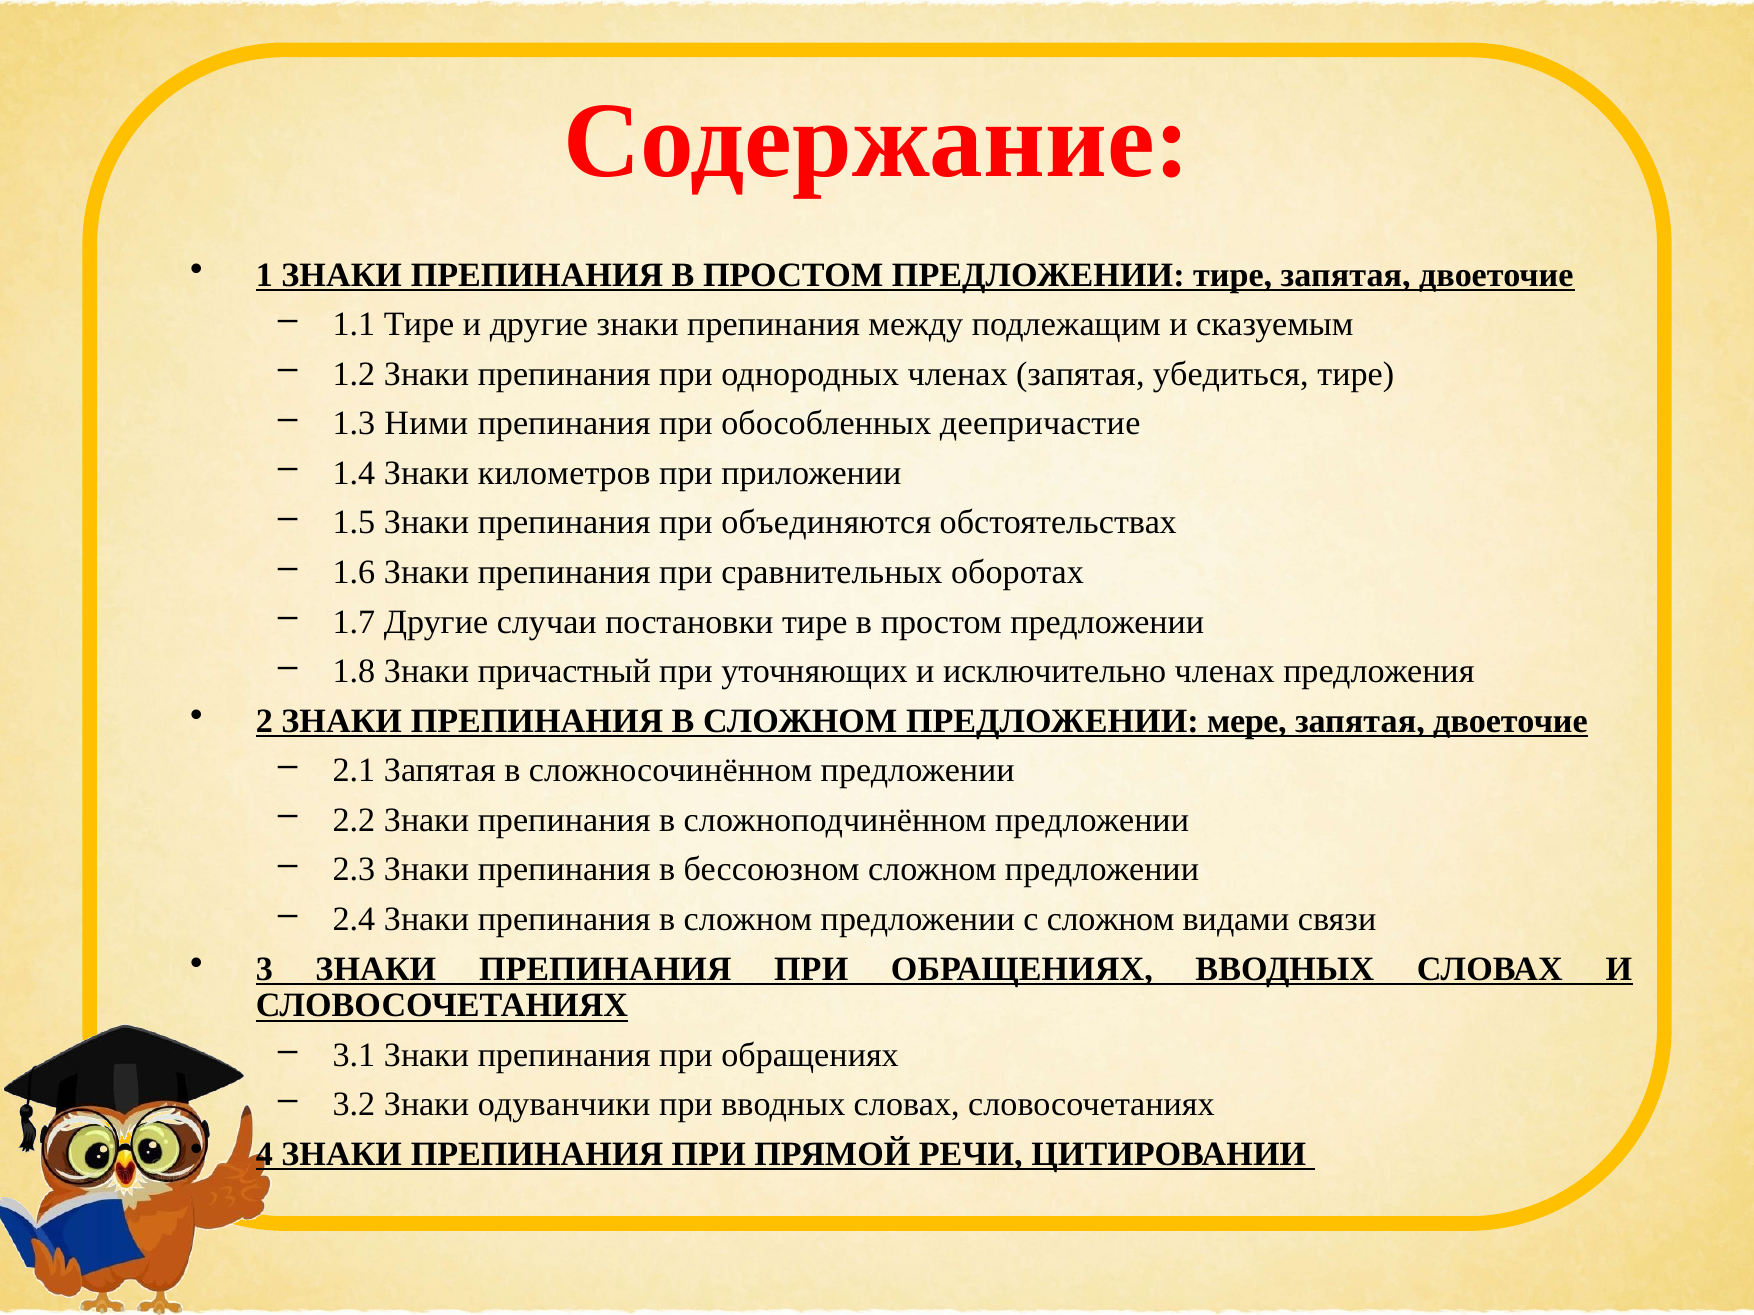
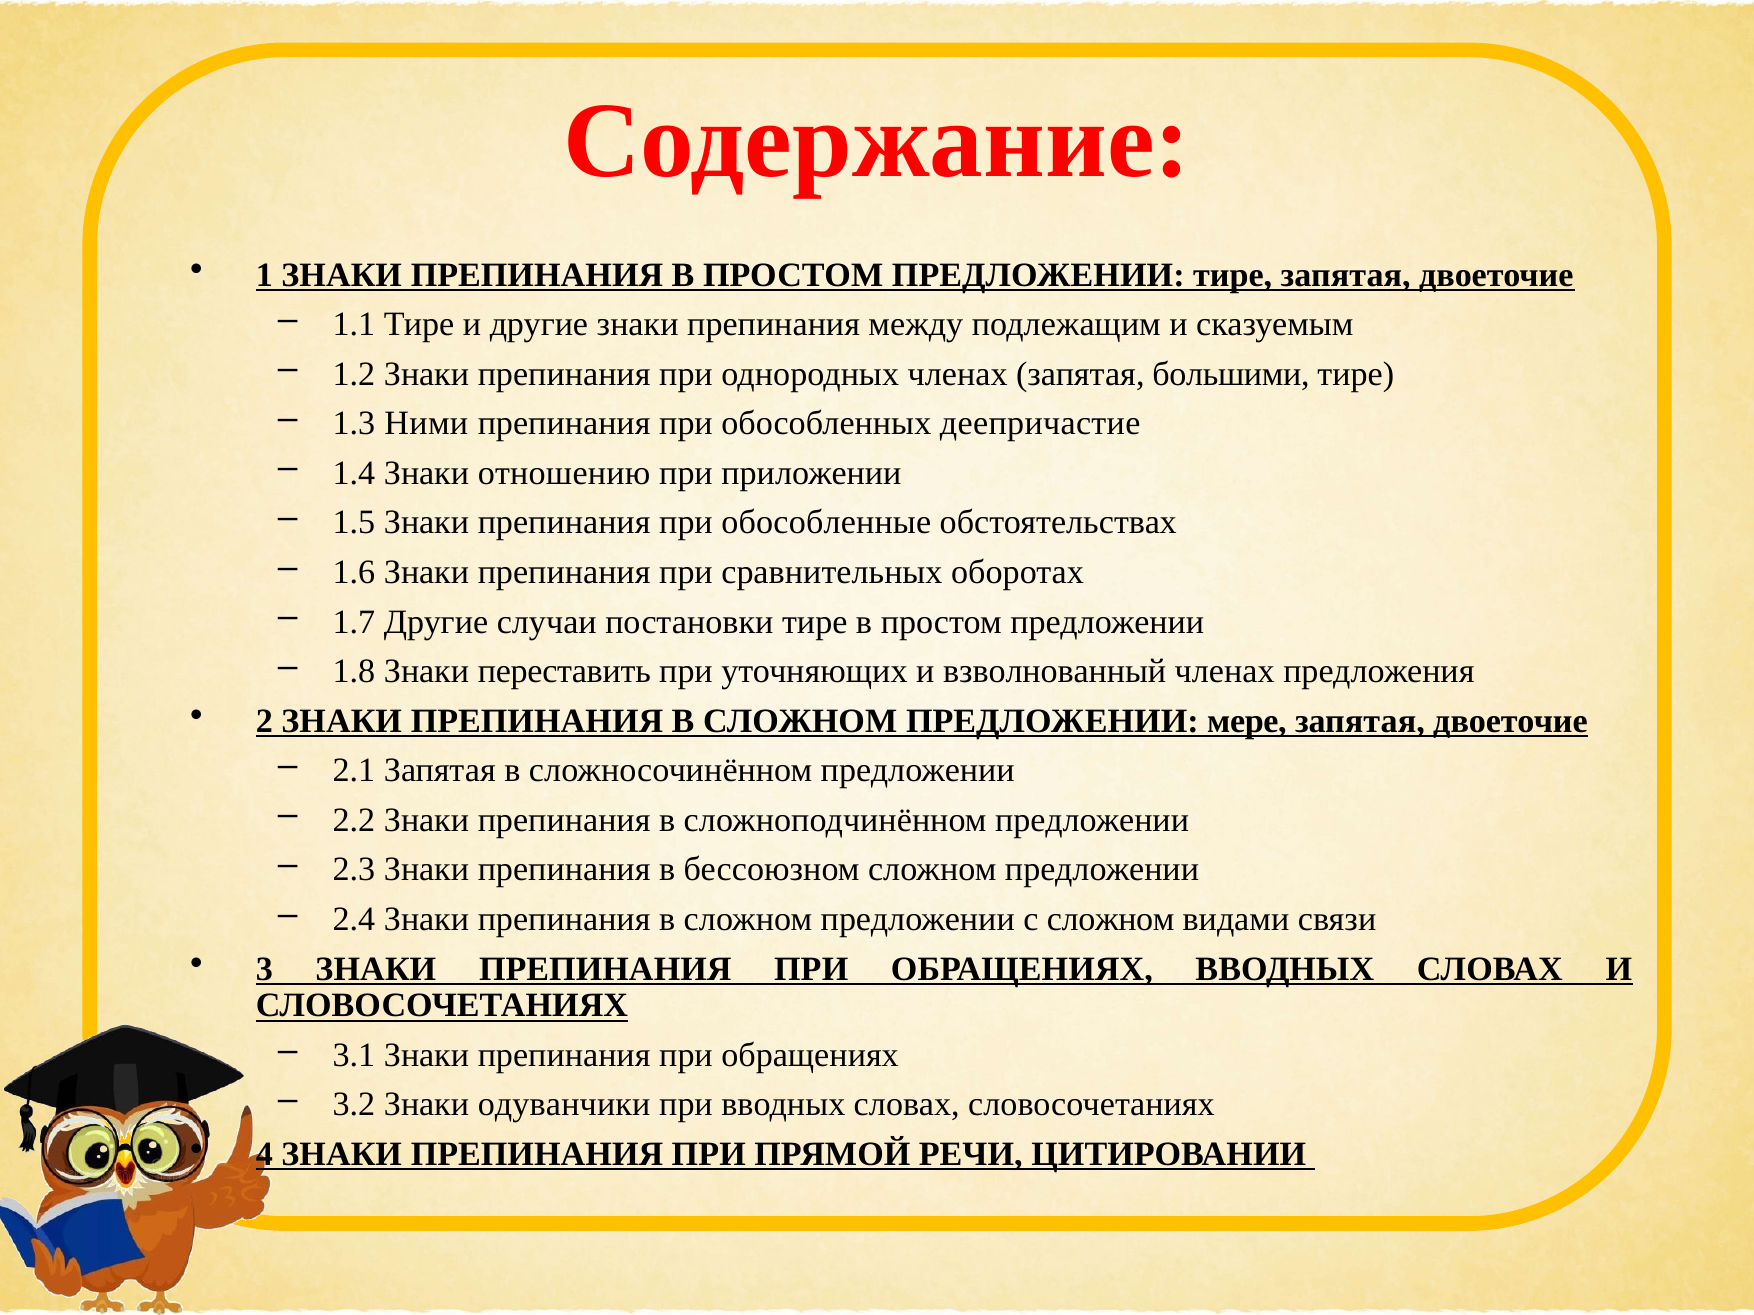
убедиться: убедиться -> большими (1231, 374)
километров: километров -> отношению (564, 473)
объединяются: объединяются -> обособленные (826, 523)
причастный: причастный -> переставить (564, 672)
исключительно: исключительно -> взволнованный (1055, 672)
